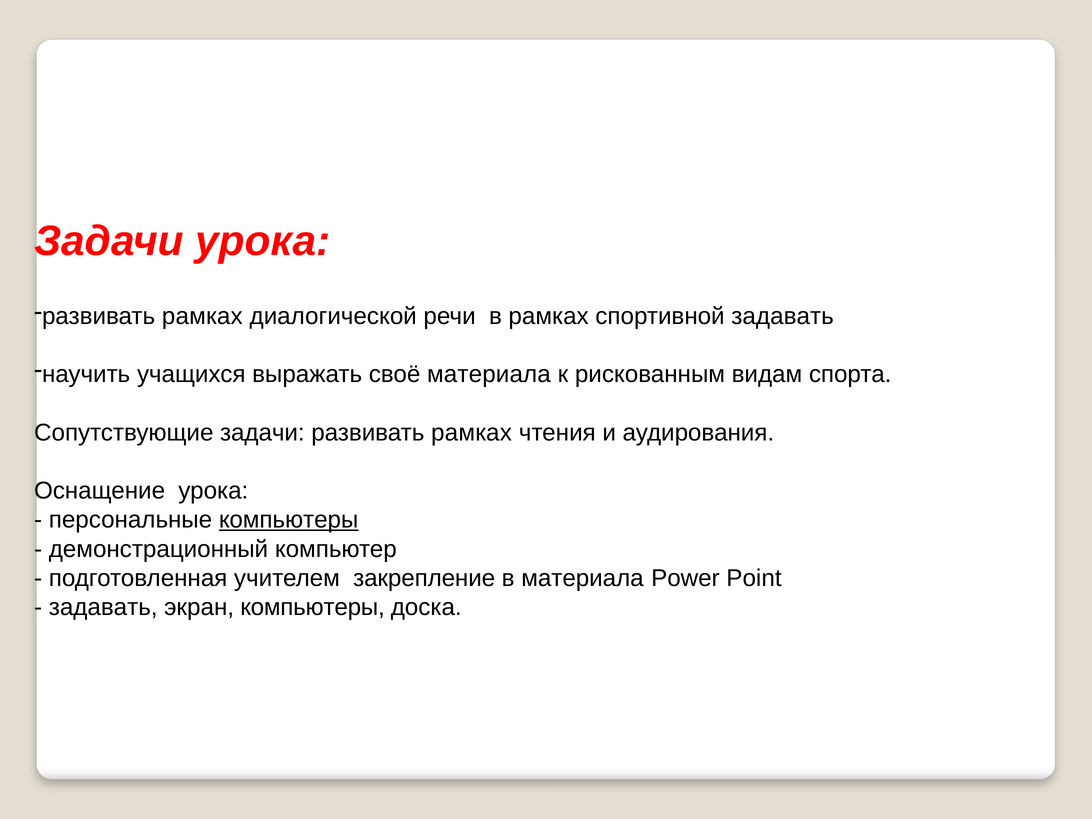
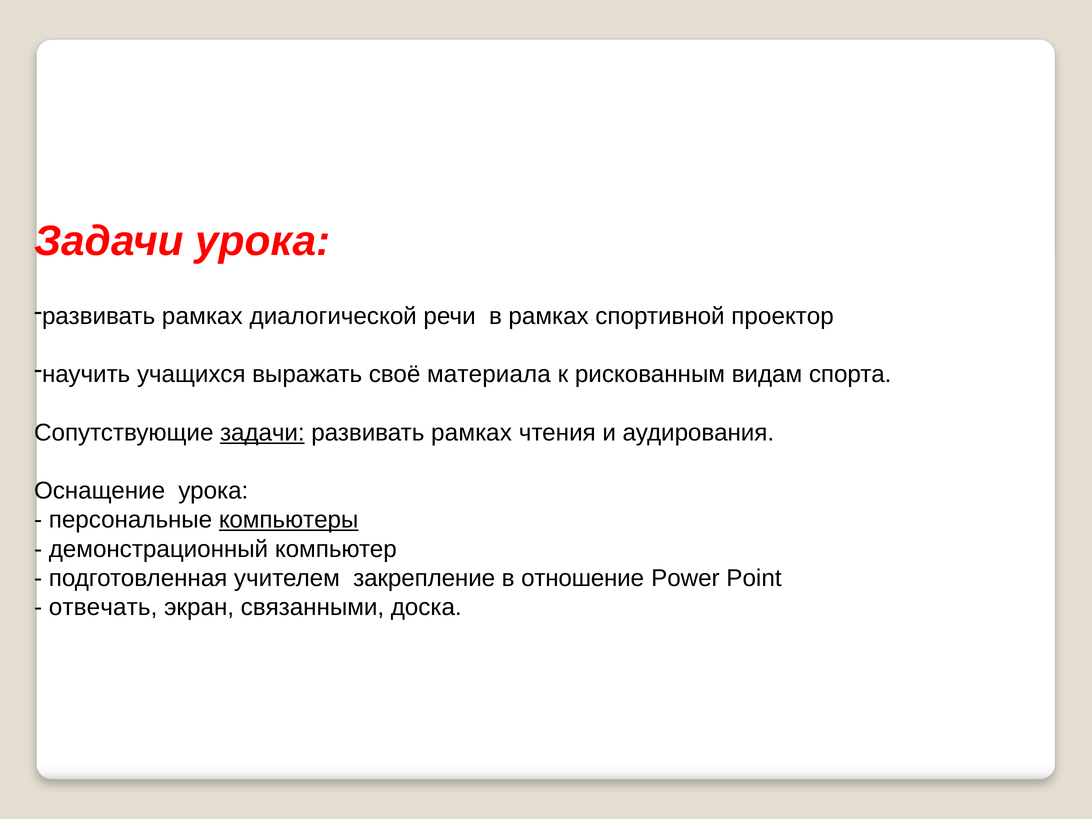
спортивной задавать: задавать -> проектор (783, 316)
задачи underline: none -> present (262, 433)
в материала: материала -> отношение (583, 578)
задавать: задавать -> отвечать (103, 607)
экран компьютеры: компьютеры -> связанными (312, 607)
